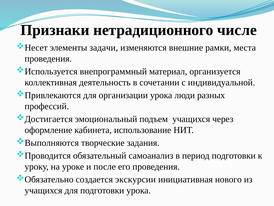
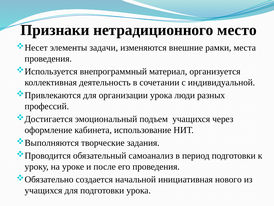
числе: числе -> место (237, 30)
экскурсии: экскурсии -> начальной (136, 179)
